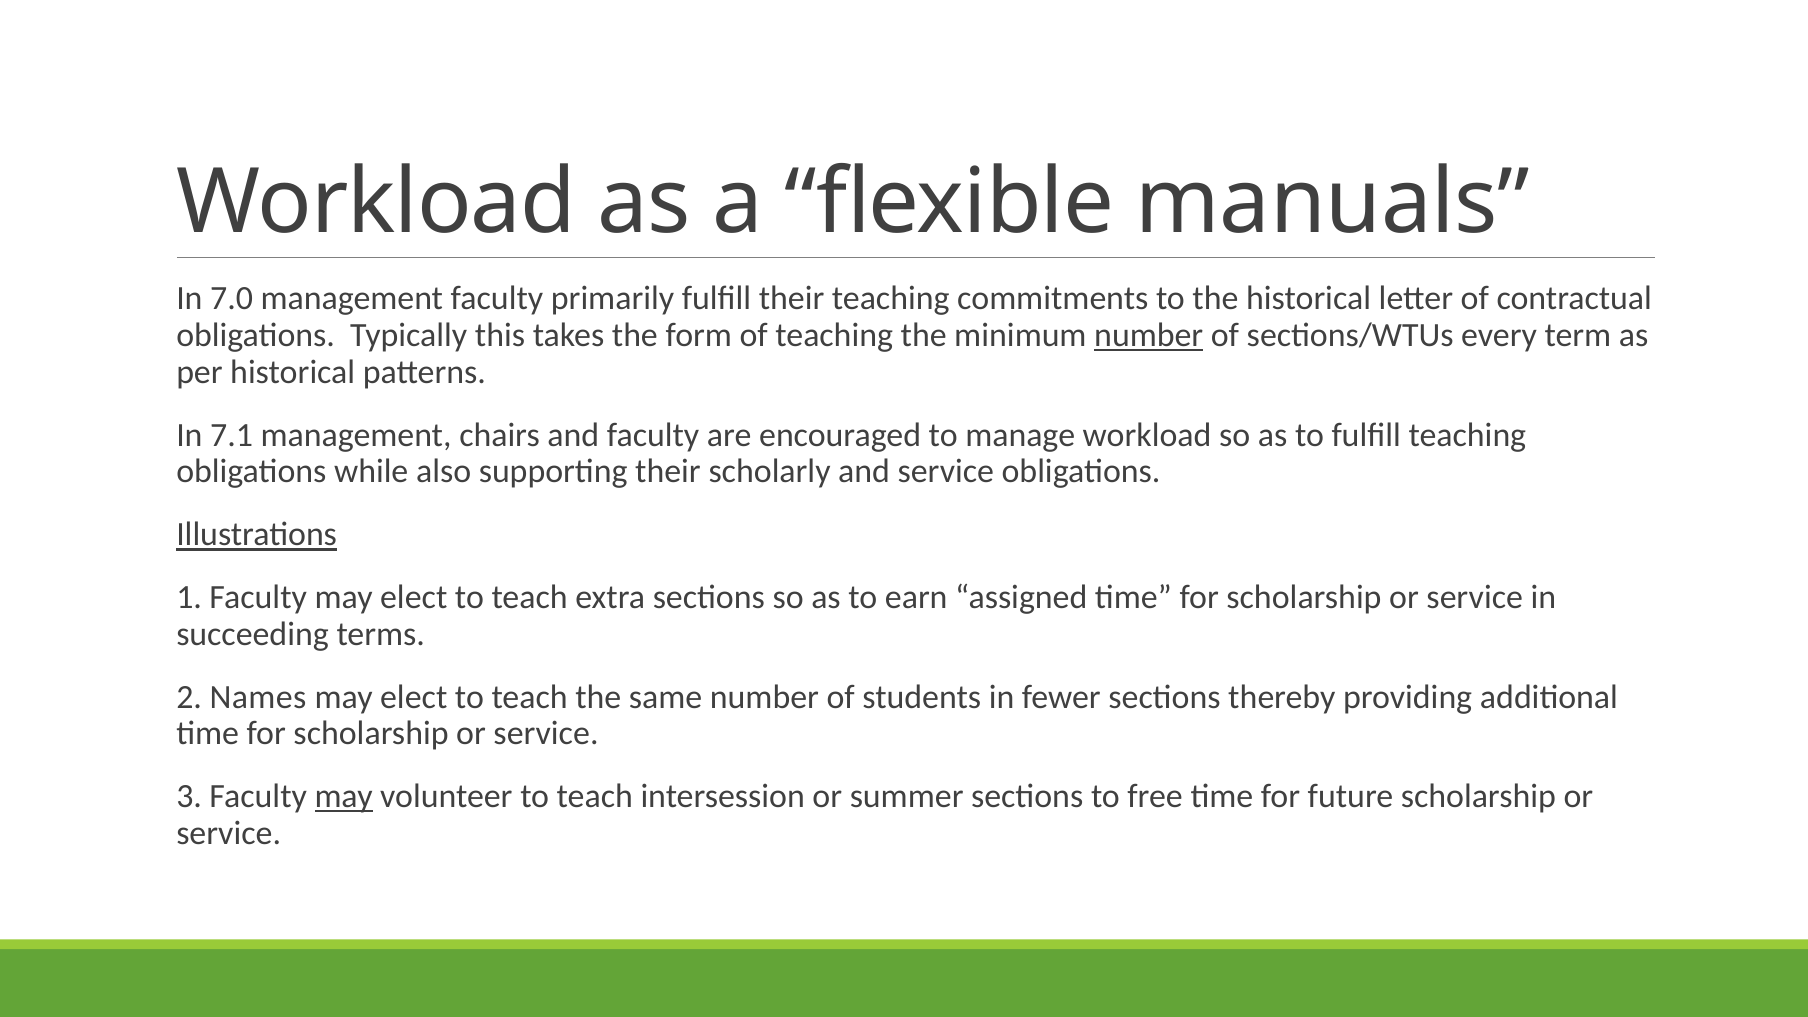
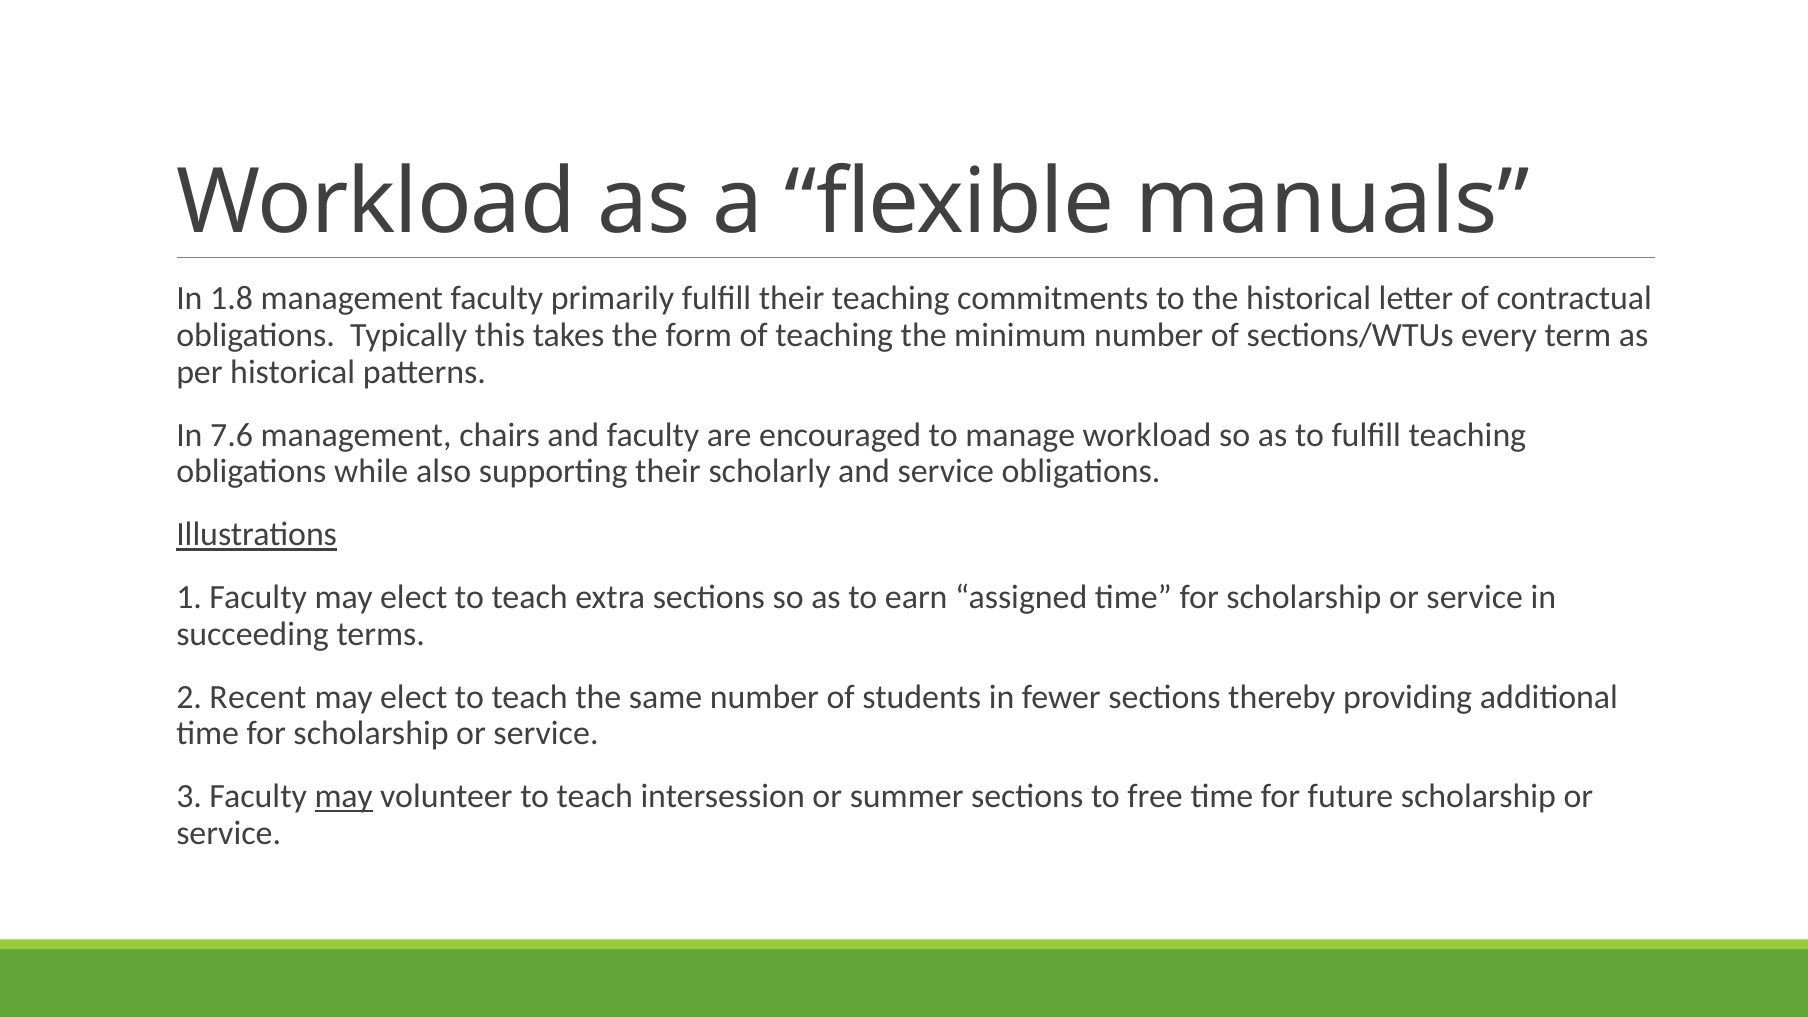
7.0: 7.0 -> 1.8 (232, 299)
number underline: present -> none (1149, 335)
7.1: 7.1 -> 7.6 (232, 435)
Names: Names -> Recent (258, 697)
